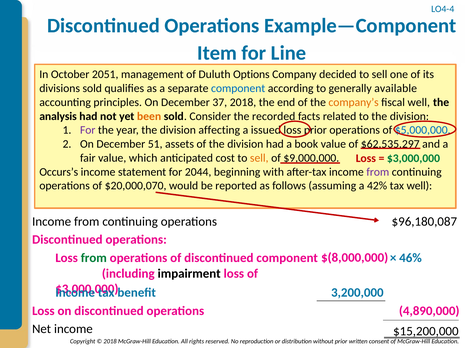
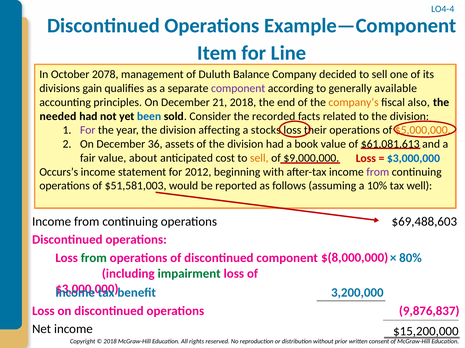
2051: 2051 -> 2078 (105, 75)
Options: Options -> Balance (251, 75)
divisions sold: sold -> gain (92, 89)
component colour: blue -> purple (238, 89)
37: 37 -> 21 (220, 102)
fiscal well: well -> also (419, 102)
analysis: analysis -> needed (58, 116)
been colour: orange -> blue (149, 116)
issued: issued -> stocks (266, 130)
loss prior: prior -> their (315, 130)
$5,000,000 colour: blue -> orange (423, 130)
51: 51 -> 36 (155, 144)
$62,535,297: $62,535,297 -> $61,081,613 (390, 144)
which: which -> about (143, 158)
$3,000,000 colour: green -> blue (413, 159)
2044: 2044 -> 2012 (198, 172)
$20,000,070: $20,000,070 -> $51,581,003 (136, 186)
42%: 42% -> 10% (377, 186)
$96,180,087: $96,180,087 -> $69,488,603 (424, 222)
46%: 46% -> 80% (411, 259)
impairment colour: black -> green (189, 274)
4,890,000: 4,890,000 -> 9,876,837 (429, 311)
